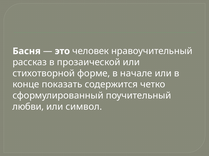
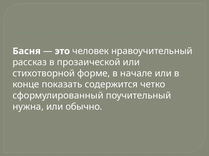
любви: любви -> нужна (28, 107)
символ: символ -> обычно (84, 107)
